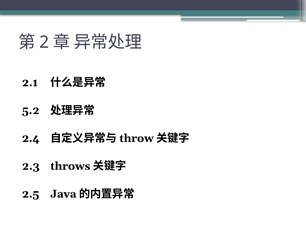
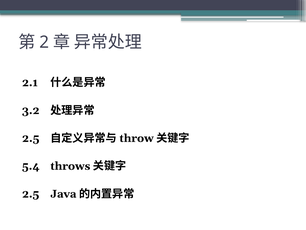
5.2: 5.2 -> 3.2 (31, 110)
2.4: 2.4 -> 2.5 (31, 138)
2.3: 2.3 -> 5.4 (31, 166)
